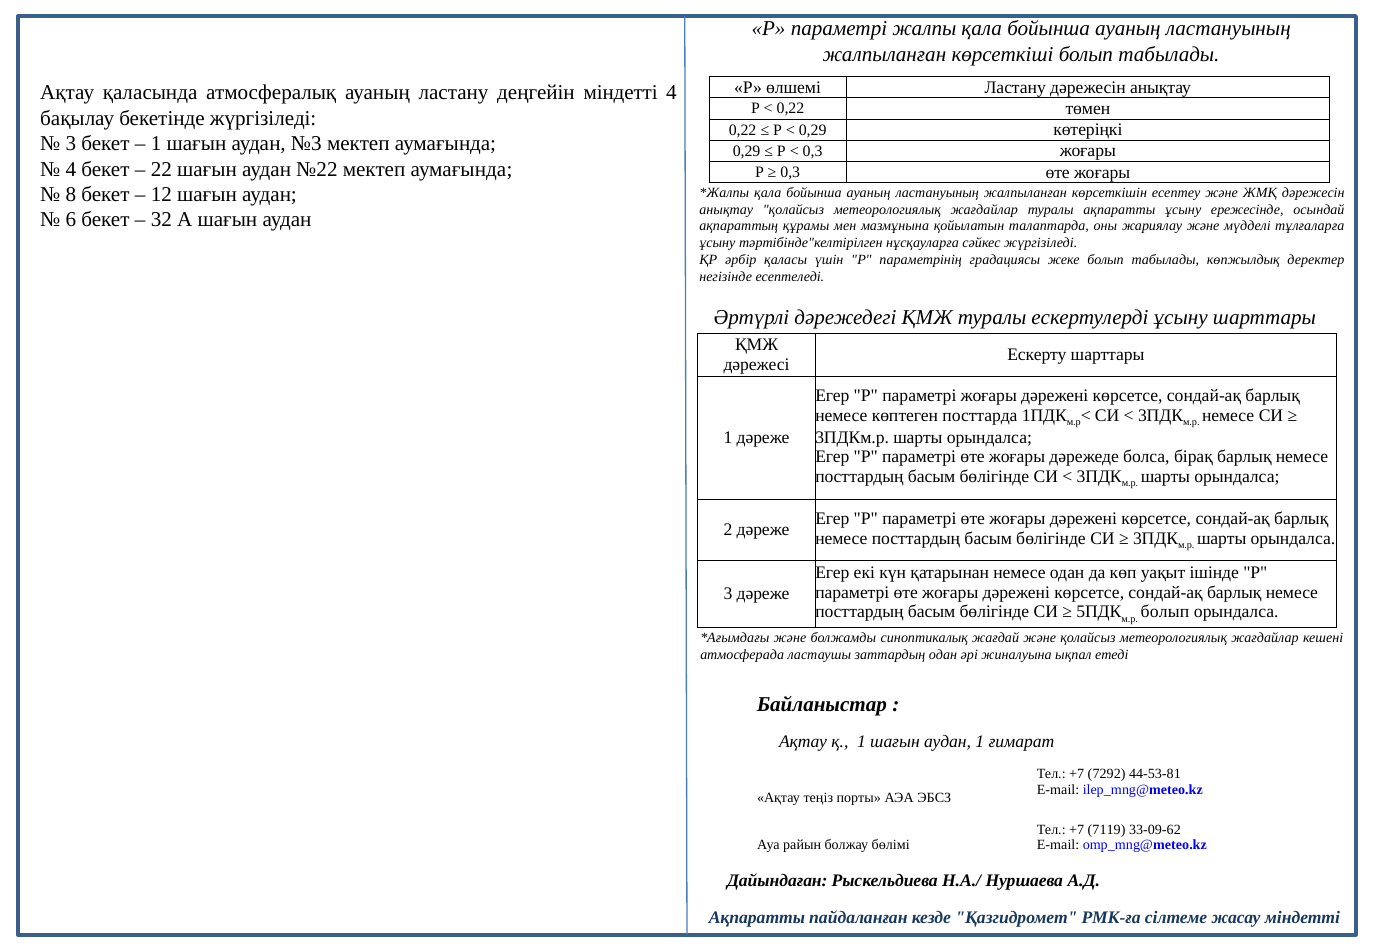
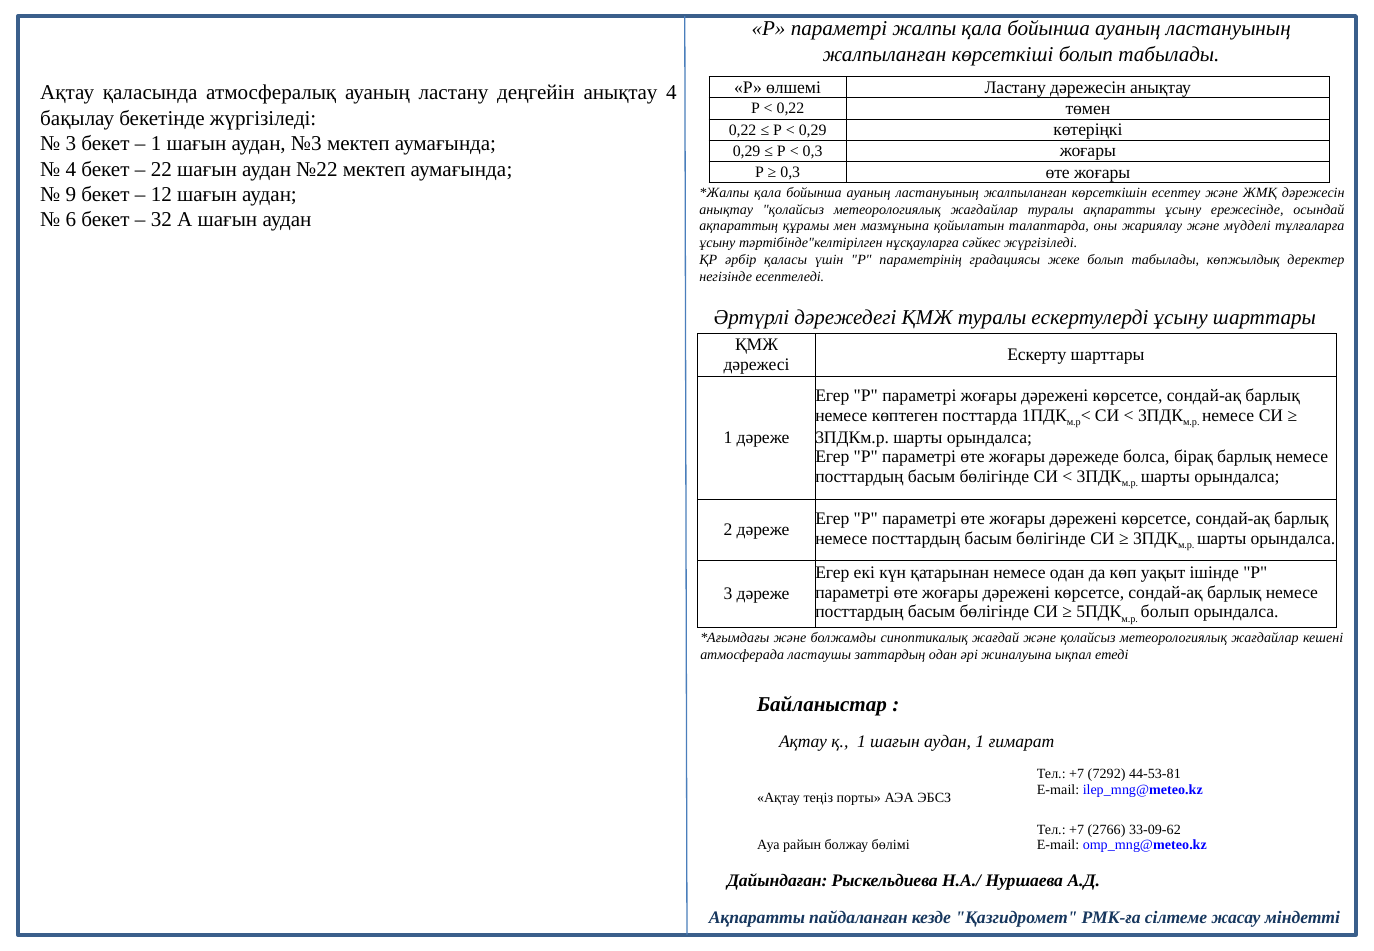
деңгейін міндетті: міндетті -> анықтау (621, 93)
8: 8 -> 9 (71, 194)
7119: 7119 -> 2766 (1107, 830)
